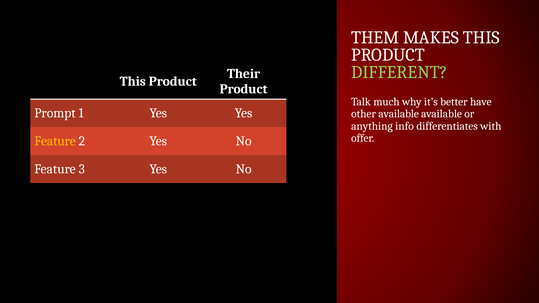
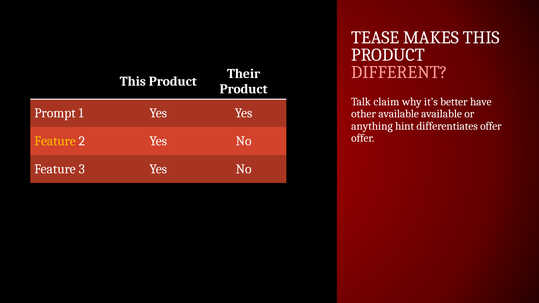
THEM: THEM -> TEASE (375, 38)
DIFFERENT colour: light green -> pink (399, 72)
much: much -> claim (386, 102)
info: info -> hint (405, 126)
differentiates with: with -> offer (491, 126)
